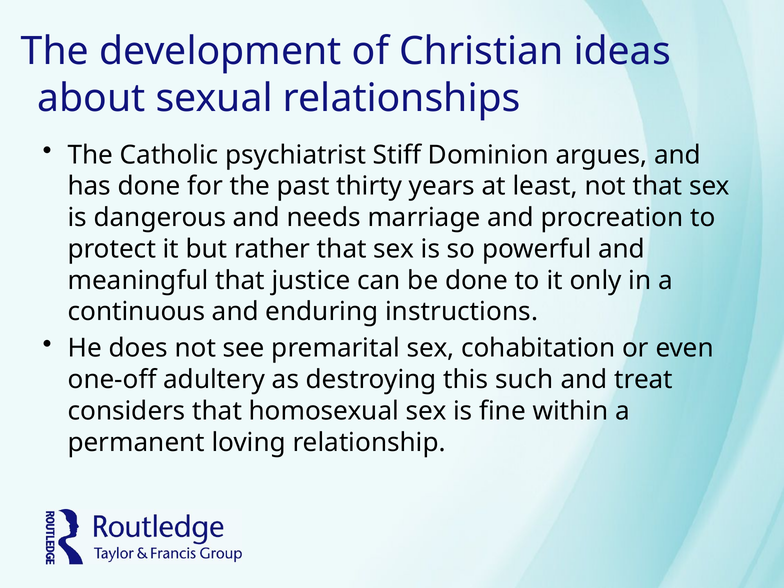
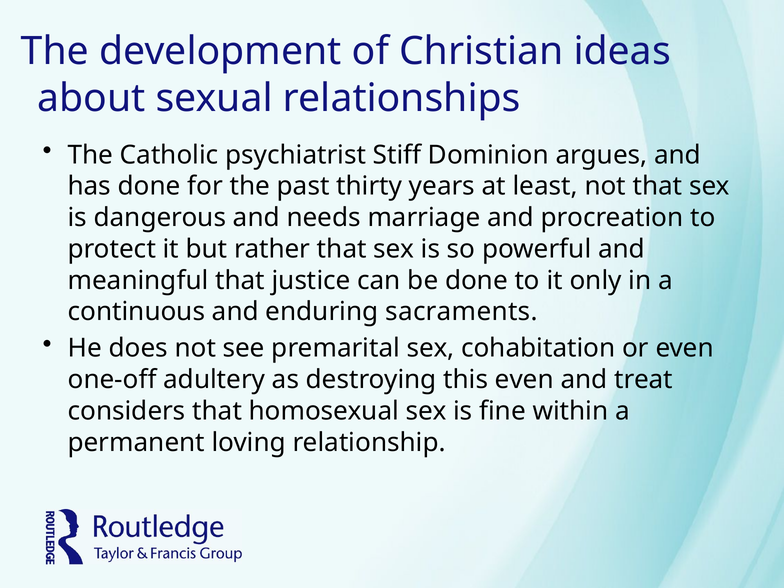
instructions: instructions -> sacraments (461, 312)
this such: such -> even (524, 380)
